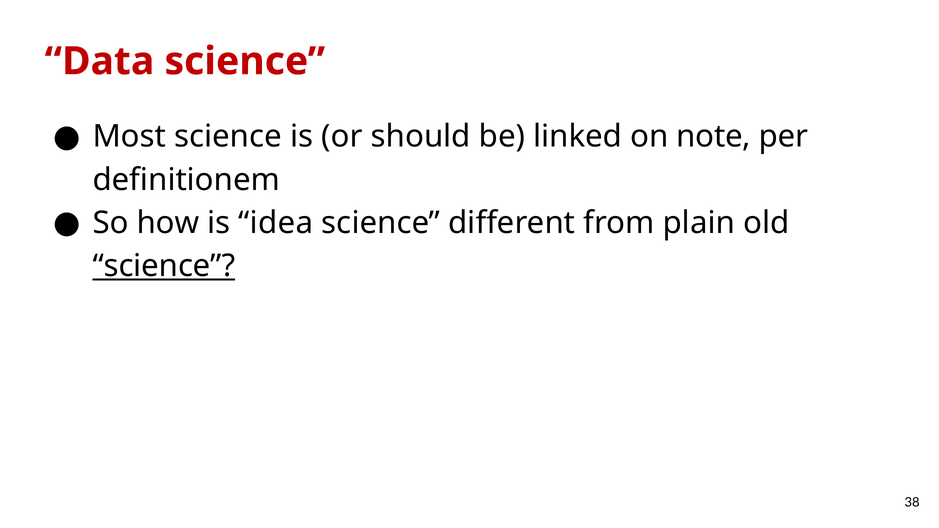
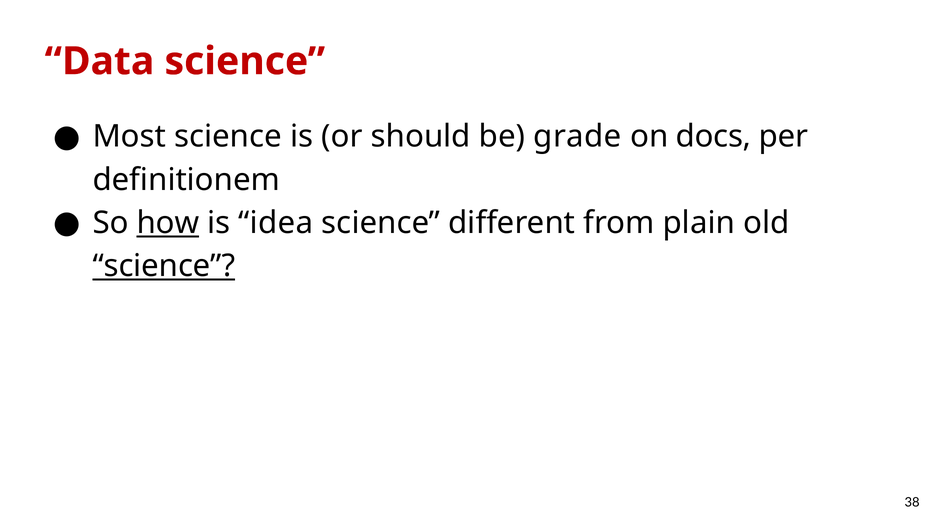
linked: linked -> grade (577, 137)
note: note -> docs (714, 137)
how underline: none -> present (168, 223)
